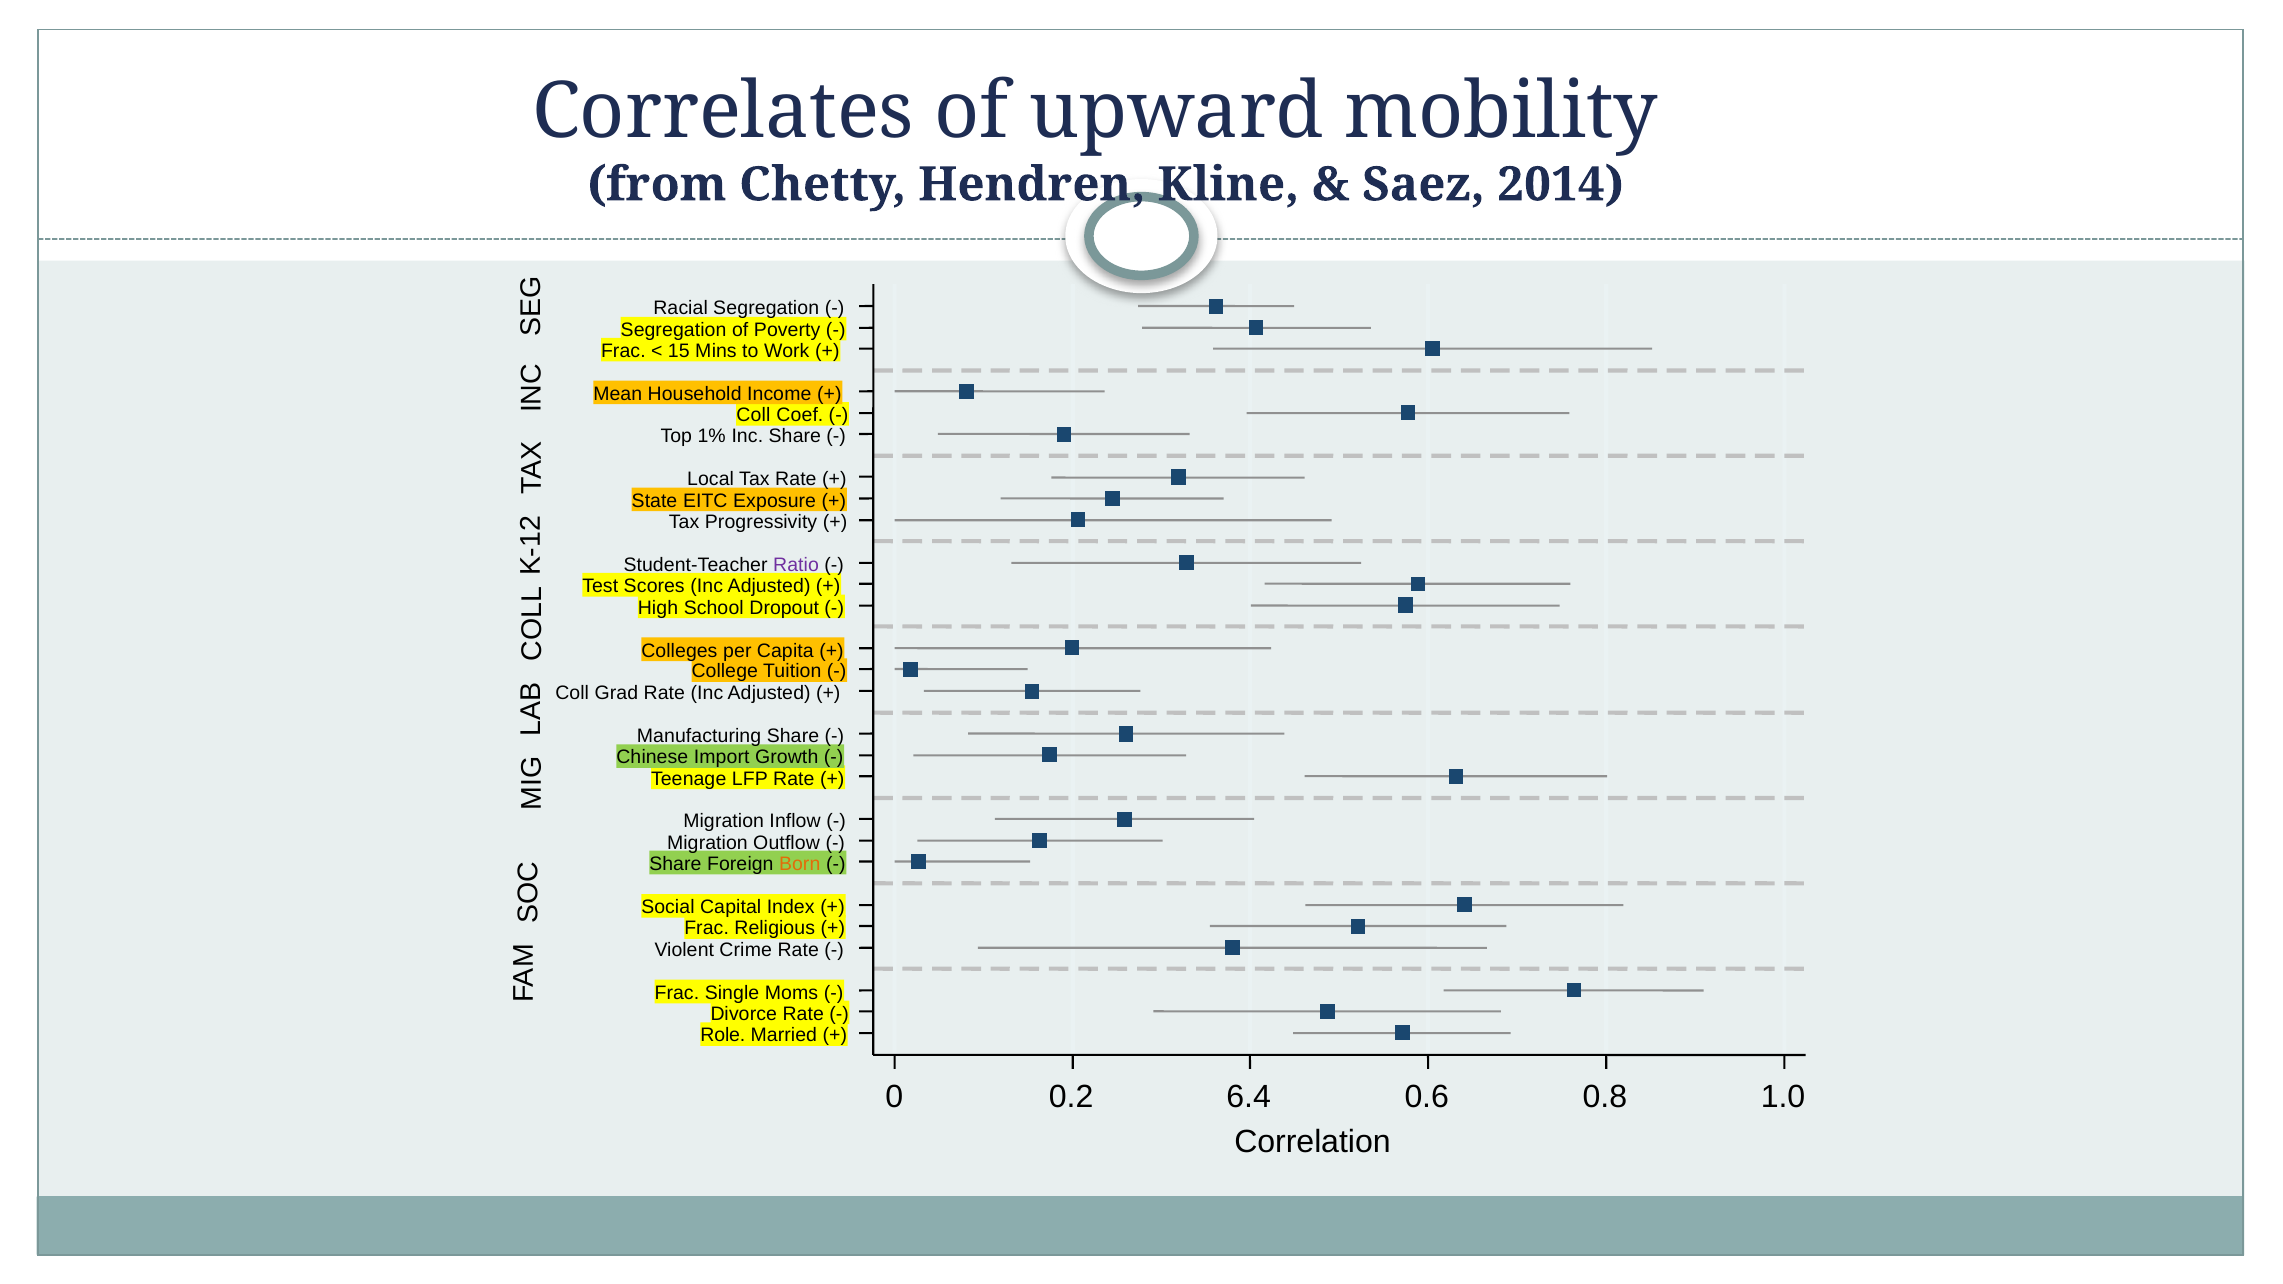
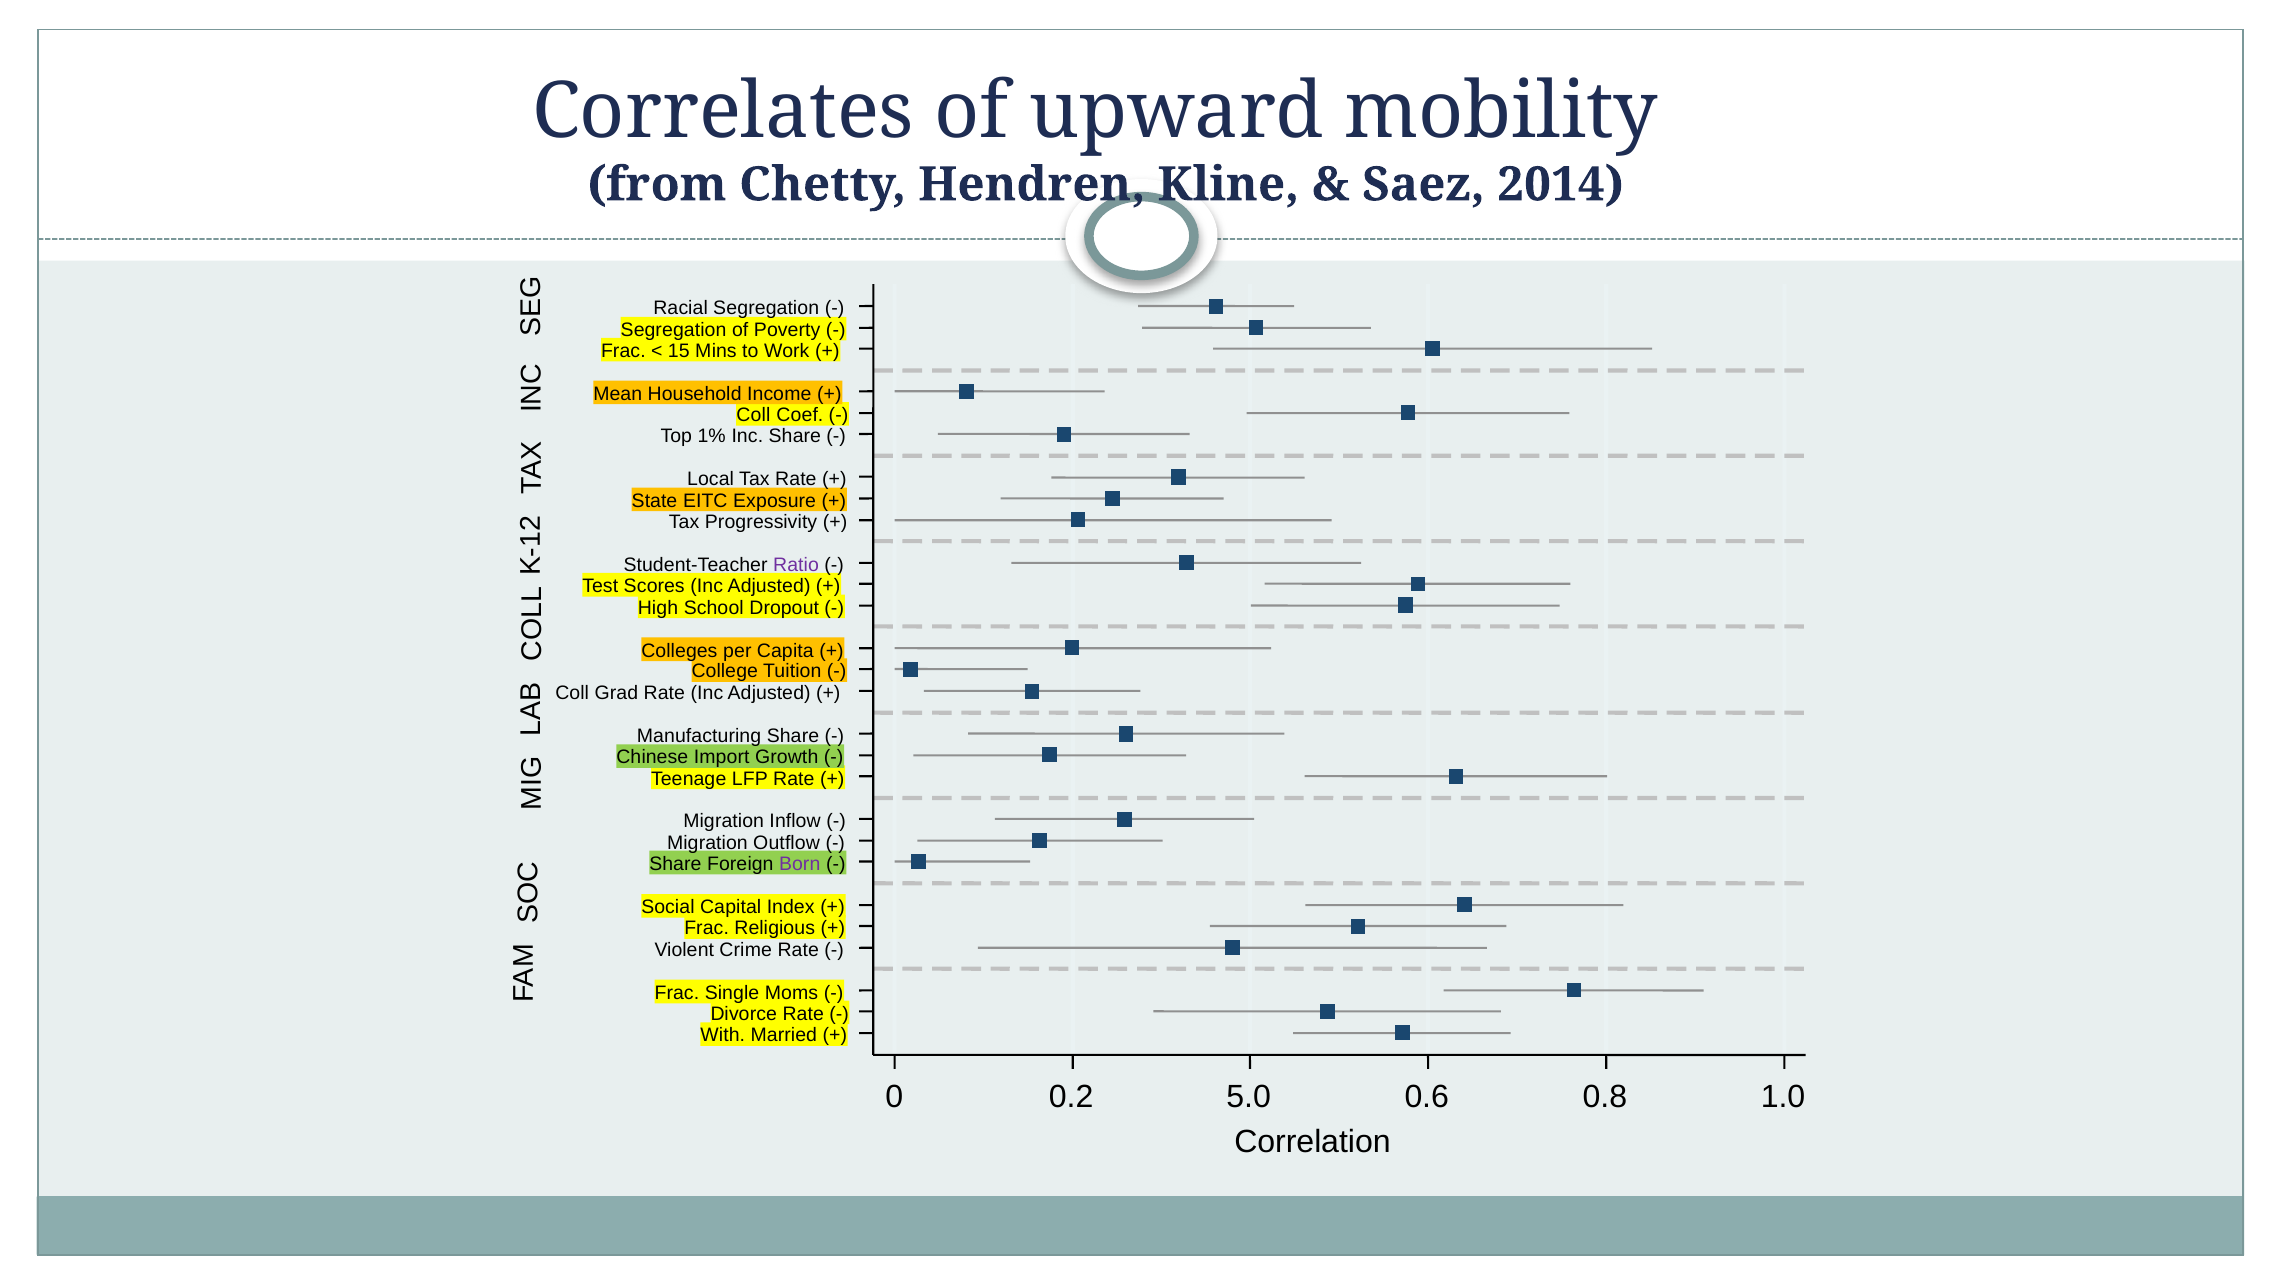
Born colour: orange -> purple (800, 864)
Role: Role -> With (723, 1036)
6.4: 6.4 -> 5.0 (1249, 1097)
